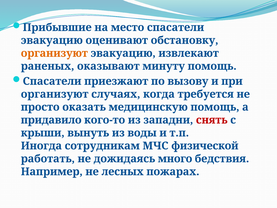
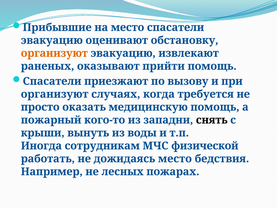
минуту: минуту -> прийти (164, 66)
придавило: придавило -> пожарный (51, 120)
снять colour: red -> black (212, 120)
дожидаясь много: много -> место (175, 159)
